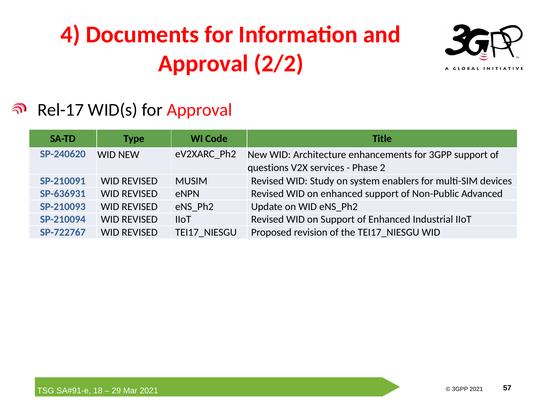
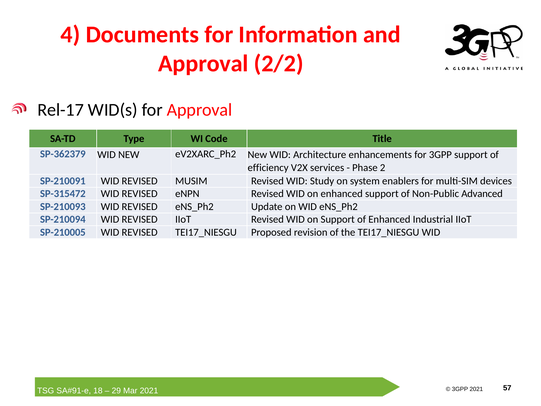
SP-240620: SP-240620 -> SP-362379 (63, 154)
questions: questions -> efficiency (268, 167)
SP-636931: SP-636931 -> SP-315472 (63, 194)
SP-722767: SP-722767 -> SP-210005 (63, 232)
